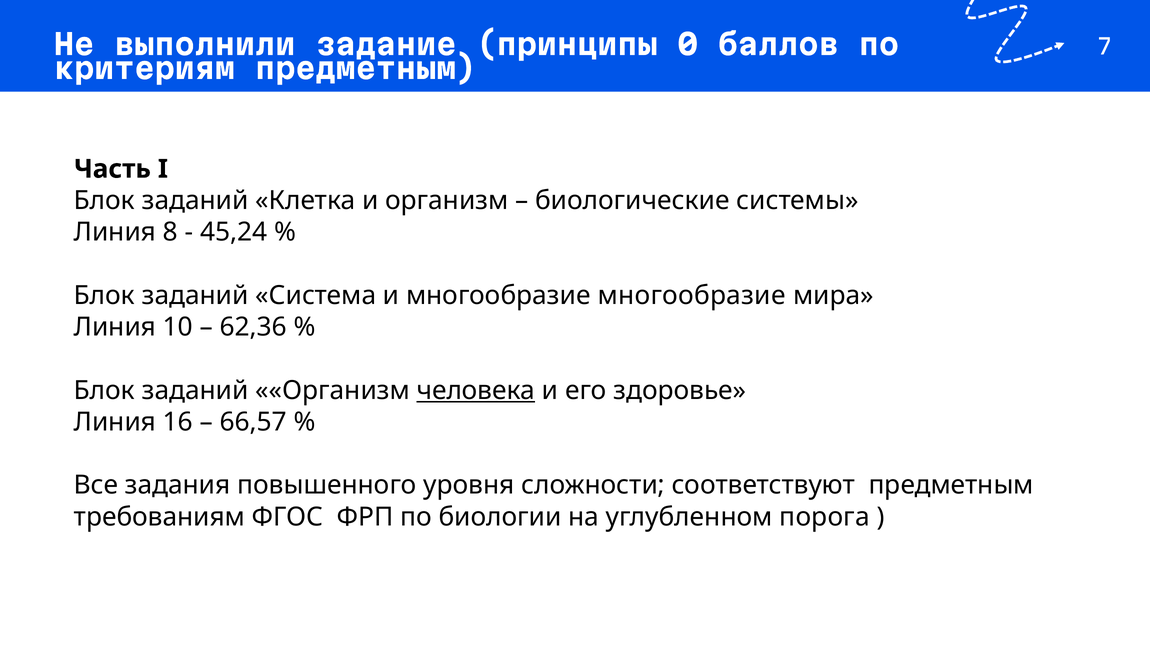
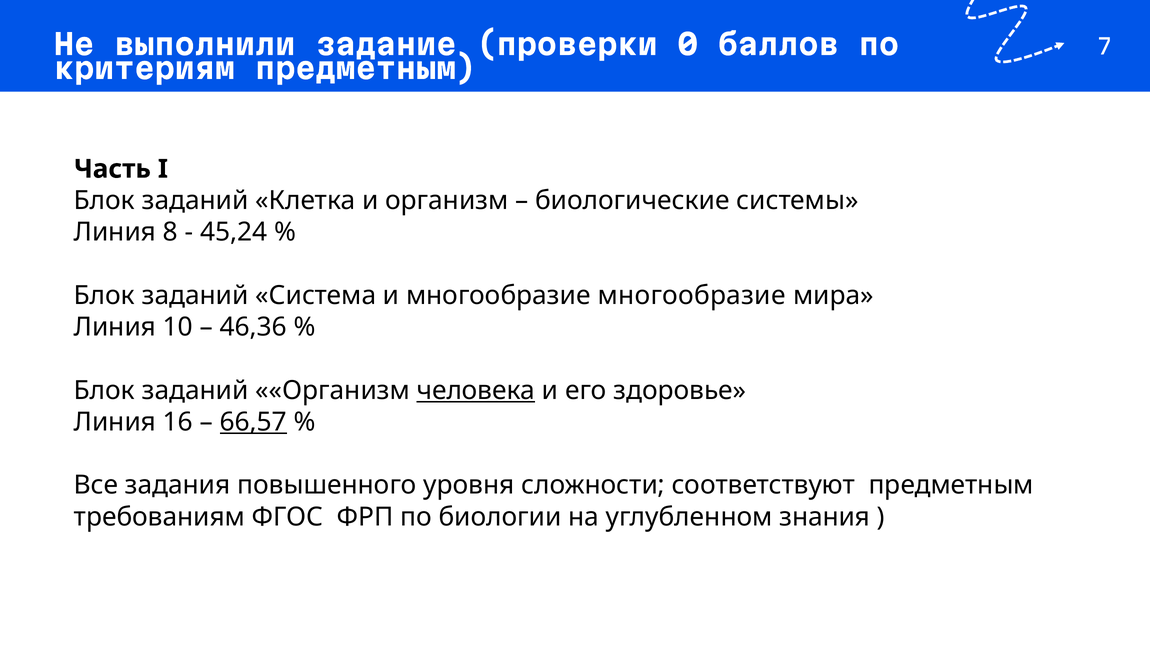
принципы: принципы -> проверки (567, 46)
62,36: 62,36 -> 46,36 (253, 327)
66,57 underline: none -> present (253, 422)
порога: порога -> знания (825, 517)
